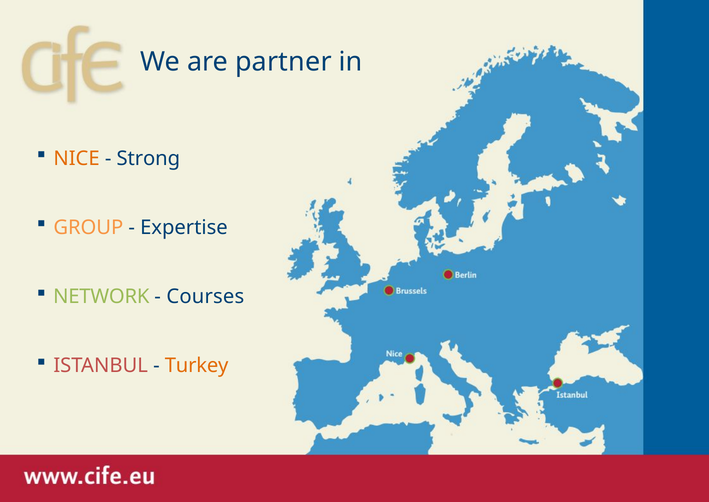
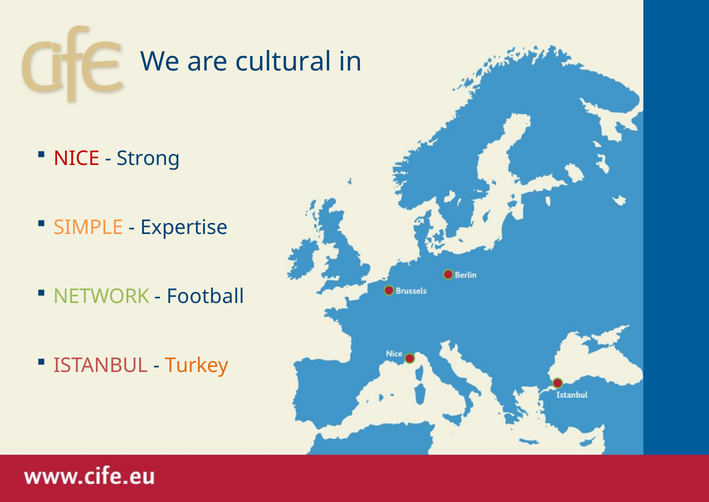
partner: partner -> cultural (283, 62)
NICE colour: orange -> red (77, 158)
GROUP: GROUP -> SIMPLE (88, 227)
Courses: Courses -> Football (205, 296)
